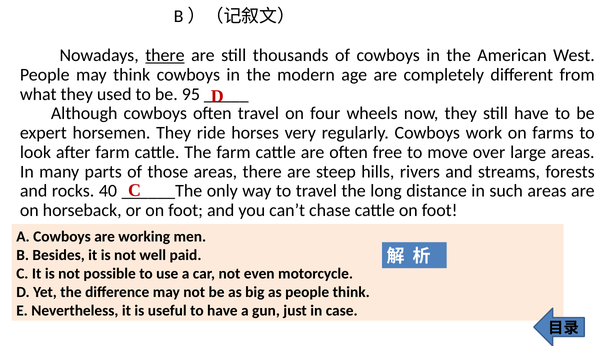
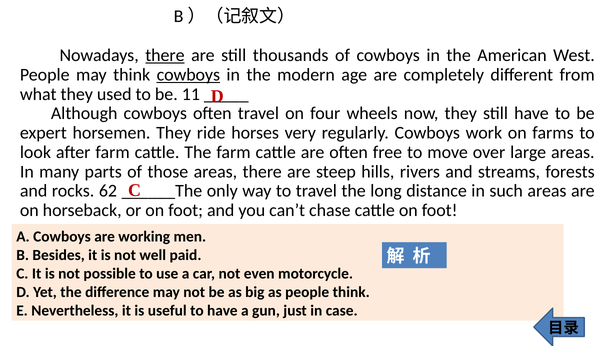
cowboys underline: none -> present (188, 75)
95: 95 -> 11 (191, 94)
40: 40 -> 62 (108, 191)
